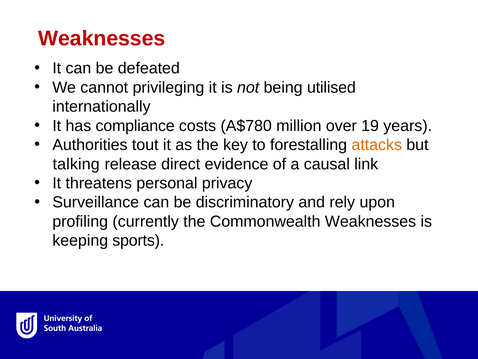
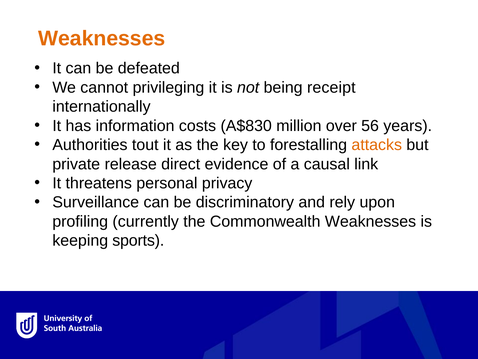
Weaknesses colour: red -> orange (102, 38)
utilised: utilised -> receipt (331, 87)
compliance: compliance -> information (135, 126)
A$780: A$780 -> A$830 (246, 126)
19: 19 -> 56 (370, 126)
talking: talking -> private (76, 164)
